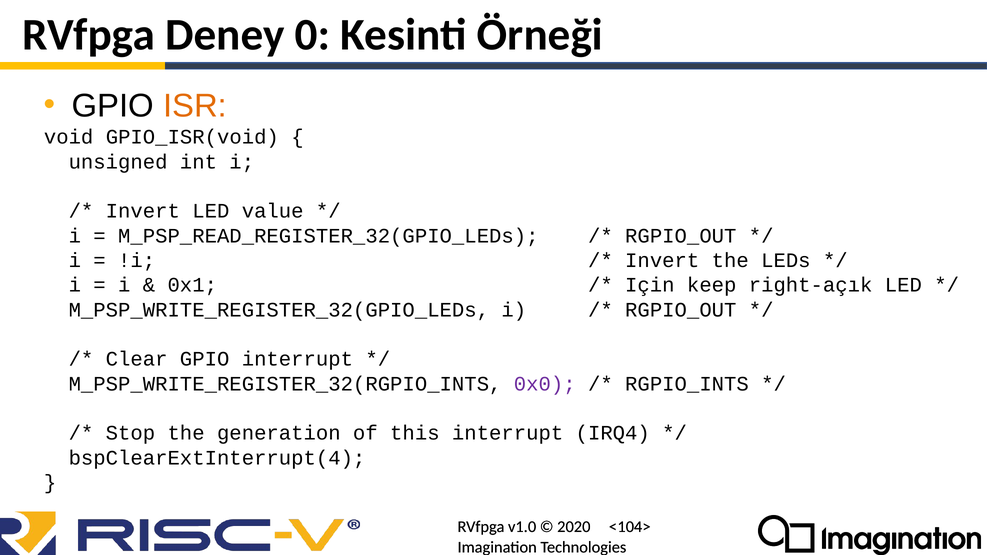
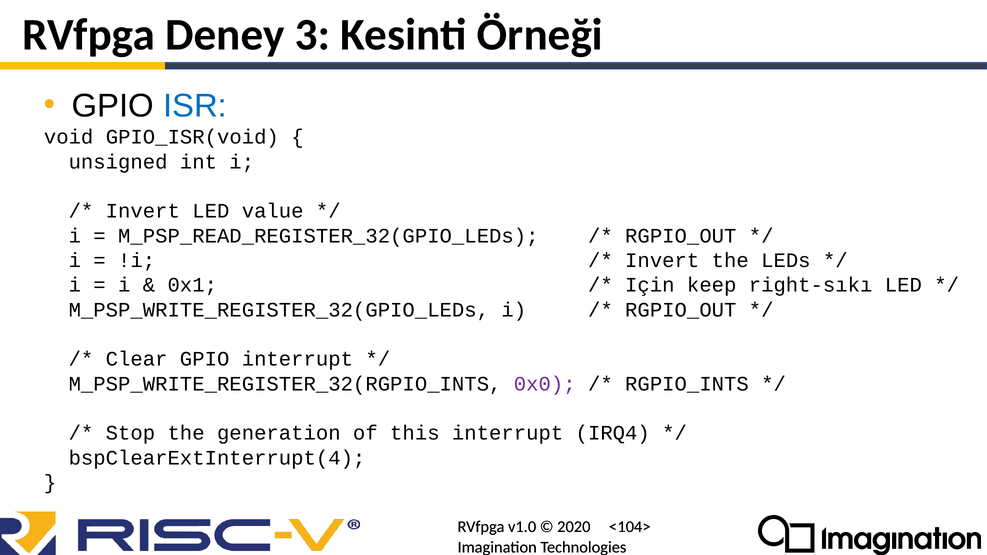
0: 0 -> 3 (312, 35)
ISR colour: orange -> blue (195, 106)
right-açık: right-açık -> right-sıkı (811, 285)
